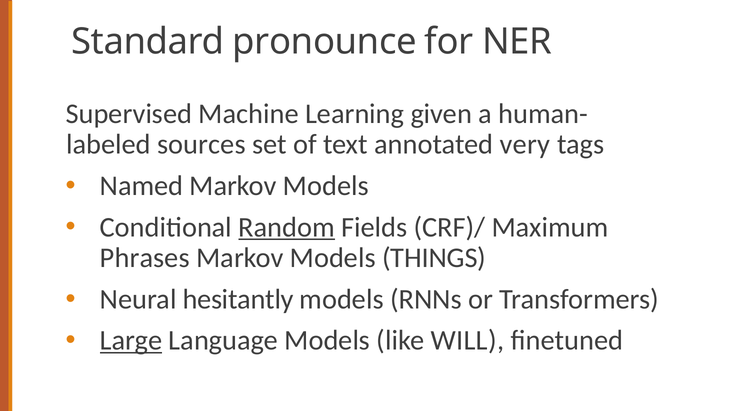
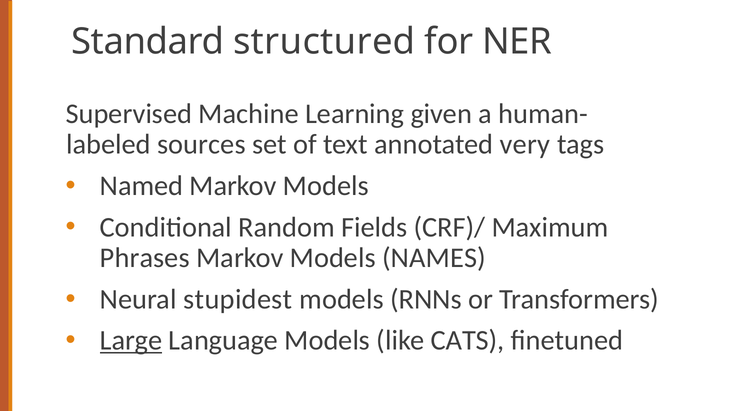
pronounce: pronounce -> structured (324, 42)
Random underline: present -> none (287, 227)
THINGS: THINGS -> NAMES (434, 258)
hesitantly: hesitantly -> stupidest (238, 299)
WILL: WILL -> CATS (468, 340)
